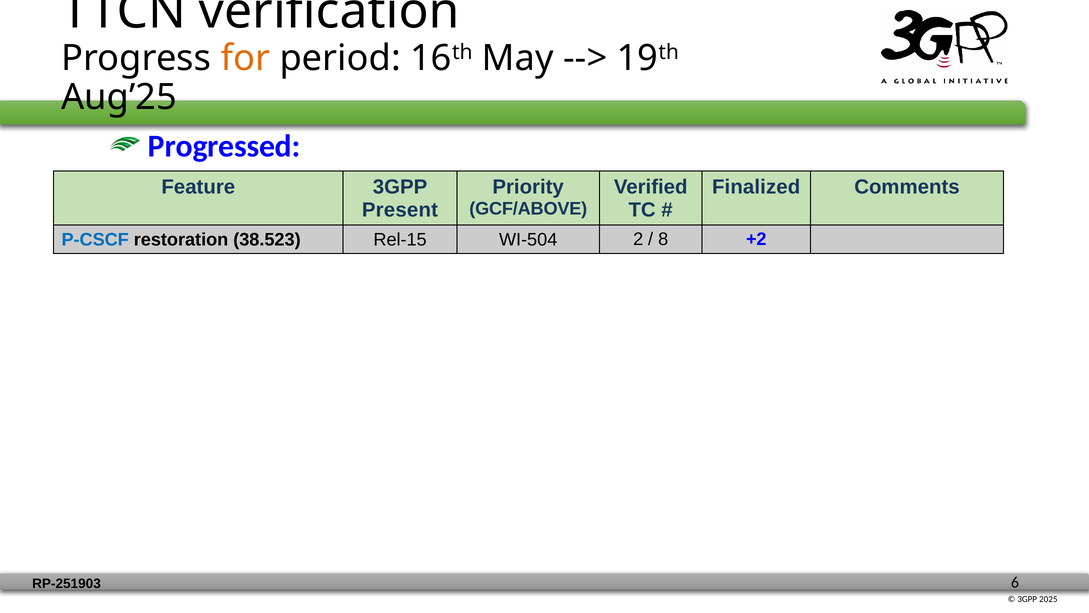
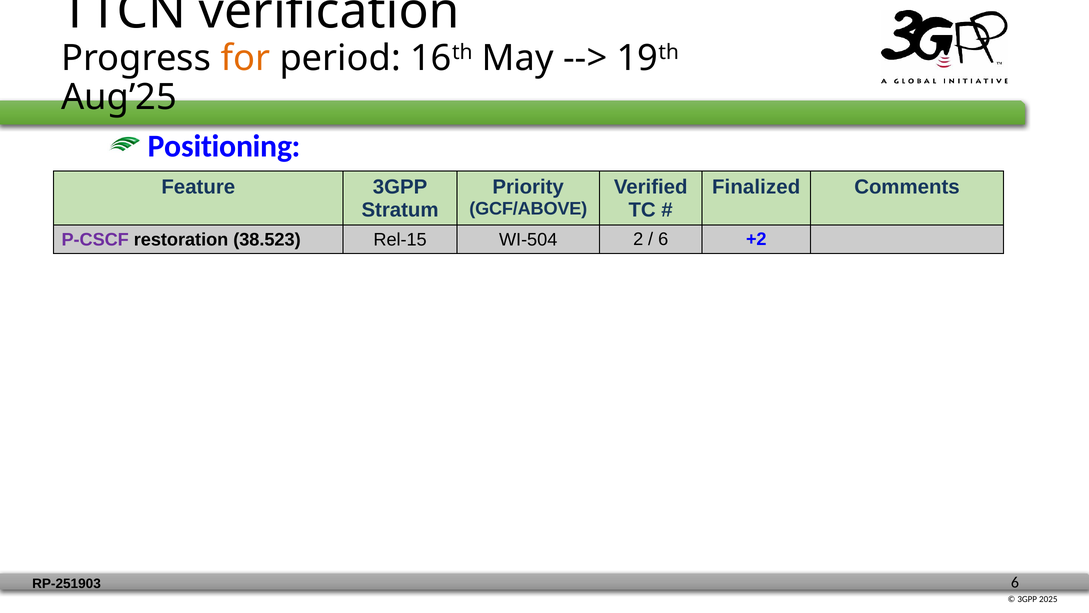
Progressed: Progressed -> Positioning (224, 146)
Present: Present -> Stratum (400, 210)
P-CSCF colour: blue -> purple (95, 239)
8: 8 -> 6 (663, 239)
